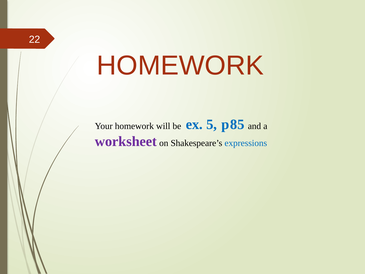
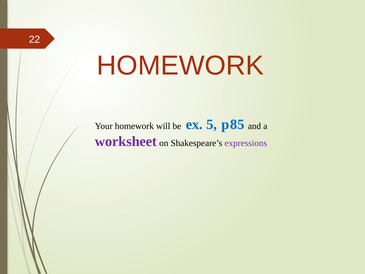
expressions colour: blue -> purple (246, 143)
